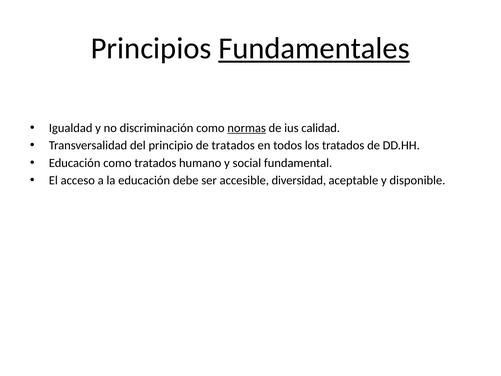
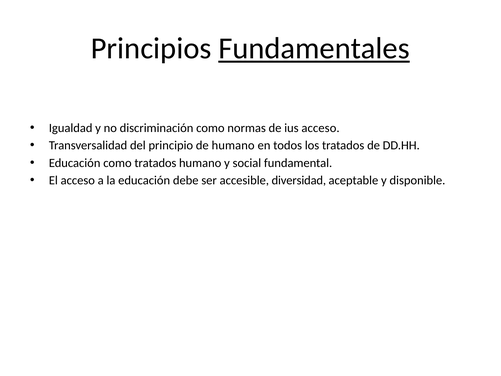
normas underline: present -> none (247, 128)
ius calidad: calidad -> acceso (321, 128)
de tratados: tratados -> humano (233, 145)
